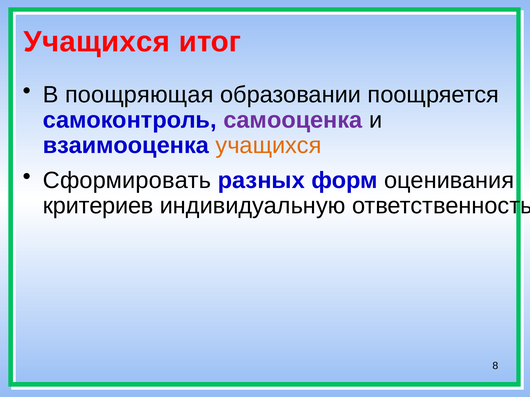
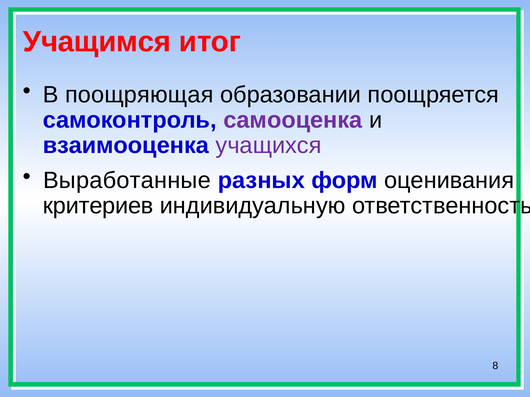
Учащихся: Учащихся -> Учащимся (97, 42)
учащихся colour: orange -> purple (269, 146)
Сформировать: Сформировать -> Выработанные (127, 181)
